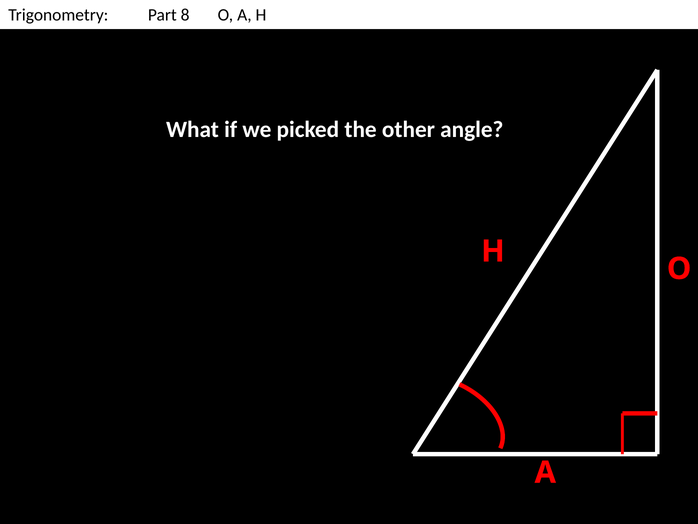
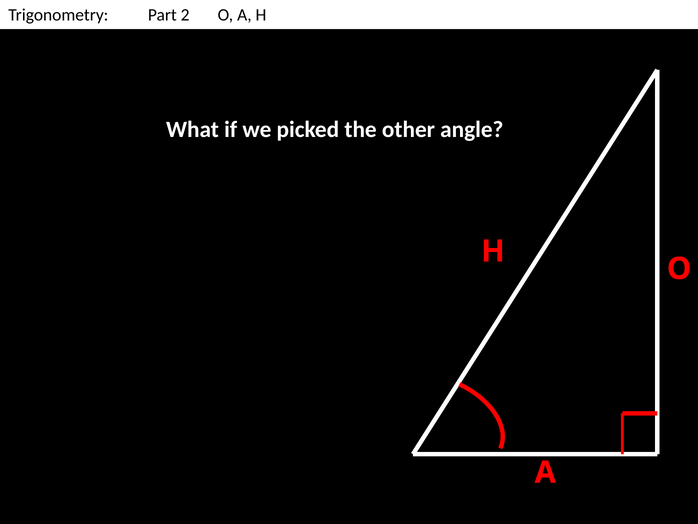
8: 8 -> 2 (185, 15)
